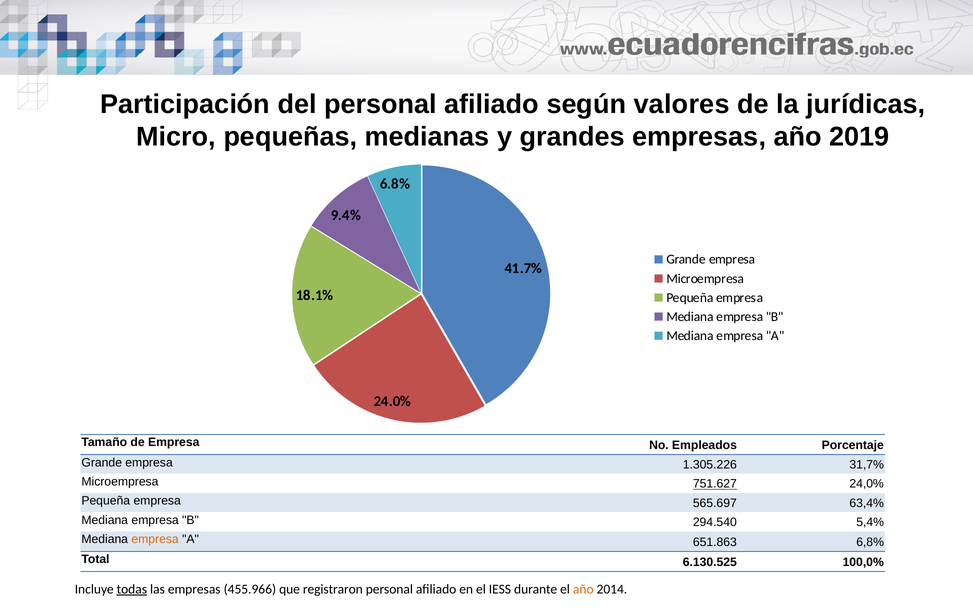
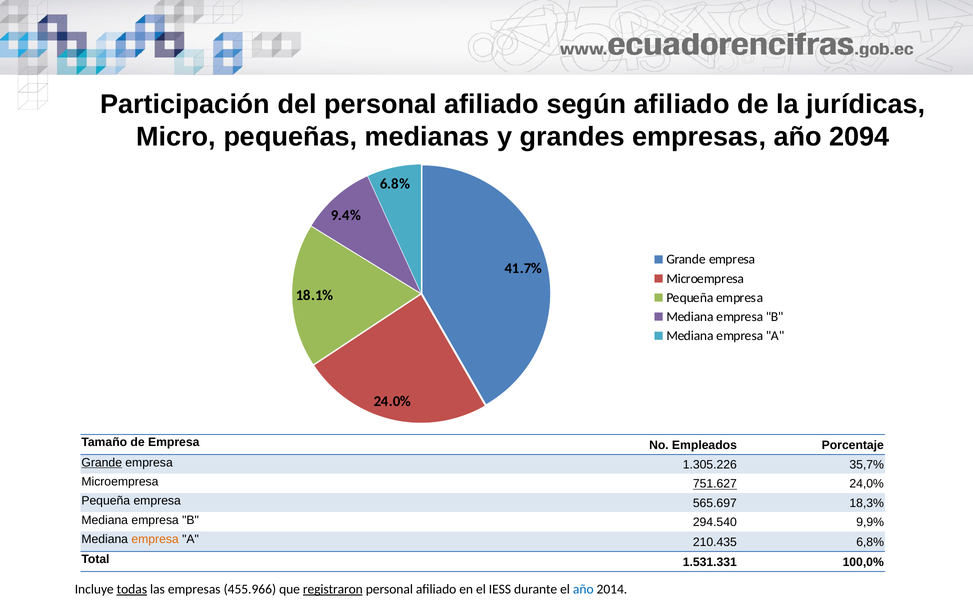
según valores: valores -> afiliado (682, 104)
2019: 2019 -> 2094 (859, 137)
Grande underline: none -> present (102, 462)
31,7%: 31,7% -> 35,7% (867, 464)
63,4%: 63,4% -> 18,3% (867, 503)
5,4%: 5,4% -> 9,9% (870, 522)
651.863: 651.863 -> 210.435 (715, 542)
6.130.525: 6.130.525 -> 1.531.331 (710, 562)
registraron underline: none -> present (333, 589)
año colour: orange -> blue (583, 589)
